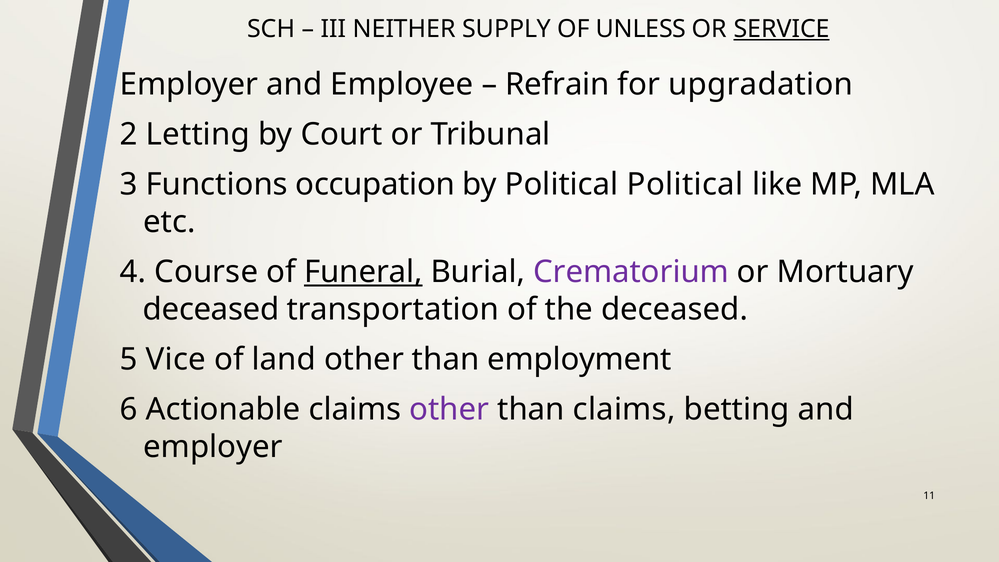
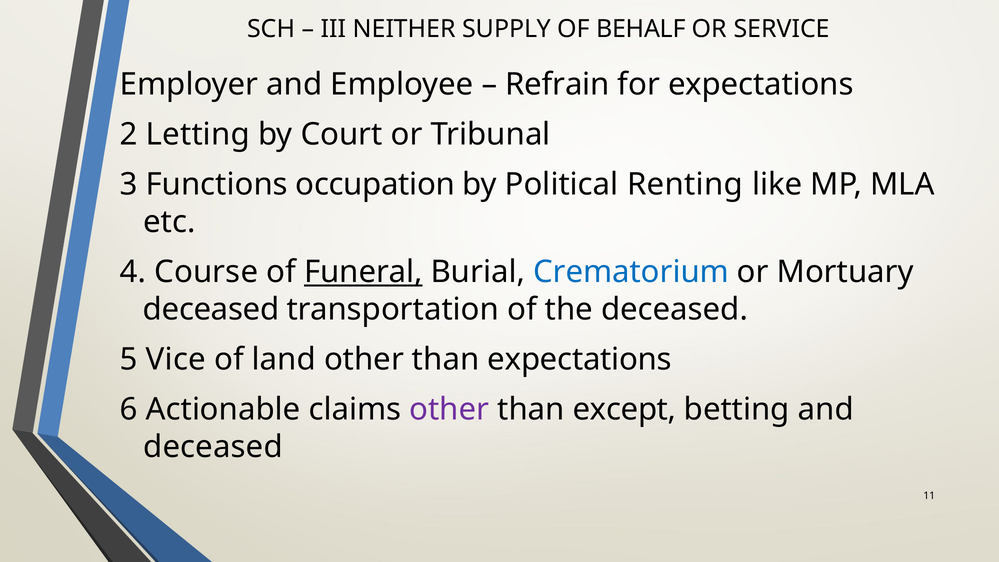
UNLESS: UNLESS -> BEHALF (641, 29)
SERVICE underline: present -> none (782, 29)
for upgradation: upgradation -> expectations (761, 85)
Political Political: Political -> Renting (685, 185)
Crematorium colour: purple -> blue (631, 272)
than employment: employment -> expectations (580, 359)
than claims: claims -> except (624, 409)
employer: employer -> deceased (213, 447)
